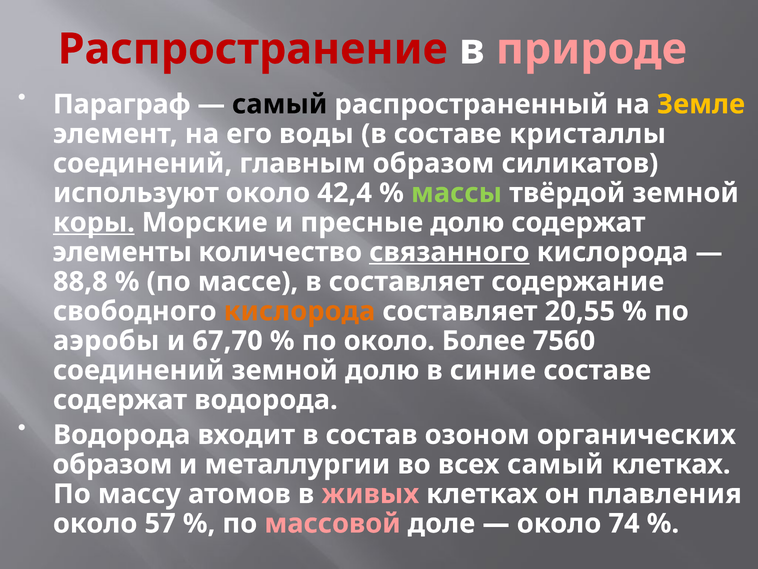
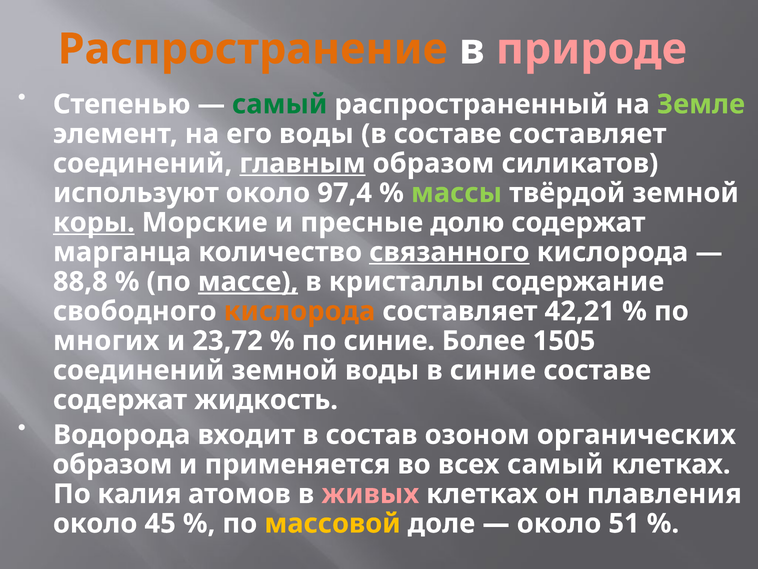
Распространение colour: red -> orange (253, 49)
Параграф: Параграф -> Степенью (122, 104)
самый colour: black -> green (280, 104)
Земле colour: yellow -> light green (701, 104)
составе кристаллы: кристаллы -> составляет (588, 134)
главным underline: none -> present (302, 163)
42,4: 42,4 -> 97,4 (345, 193)
элементы: элементы -> марганца (122, 252)
массе underline: none -> present (248, 281)
в составляет: составляет -> кристаллы (406, 281)
20,55: 20,55 -> 42,21 (580, 311)
аэробы: аэробы -> многих (106, 341)
67,70: 67,70 -> 23,72 (228, 341)
по около: около -> синие (389, 341)
7560: 7560 -> 1505 (564, 341)
земной долю: долю -> воды (382, 370)
содержат водорода: водорода -> жидкость (266, 400)
металлургии: металлургии -> применяется (297, 464)
массу: массу -> калия (139, 494)
57: 57 -> 45 (160, 523)
массовой colour: pink -> yellow (333, 523)
74: 74 -> 51 (624, 523)
